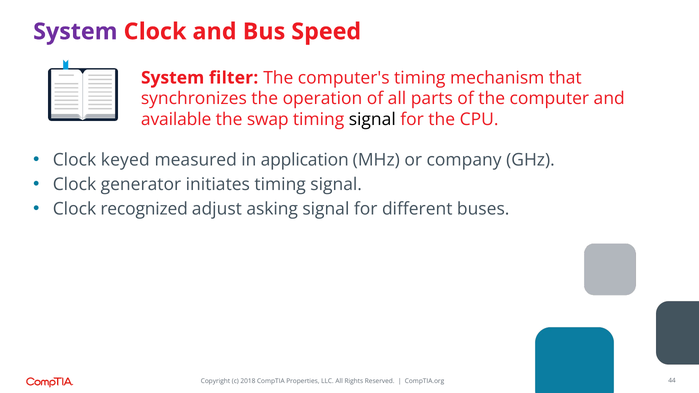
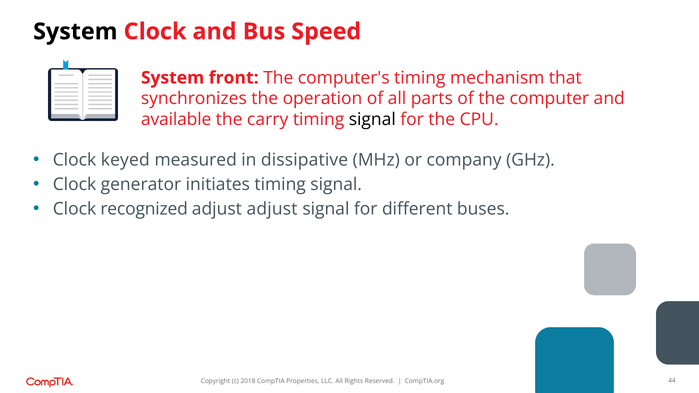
System colour: purple -> black (75, 32)
filter: filter -> front (234, 78)
swap: swap -> carry (268, 120)
application: application -> dissipative (305, 160)
adjust asking: asking -> adjust (272, 209)
